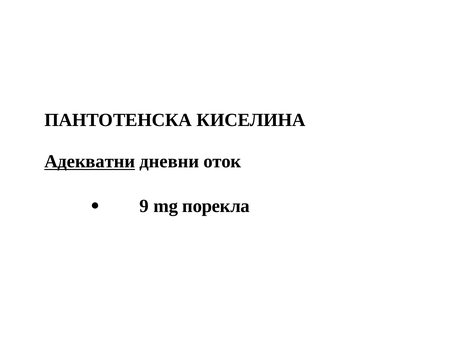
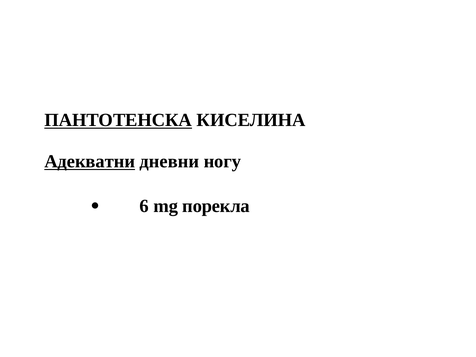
ПАНТОТЕНСКА underline: none -> present (118, 120)
оток: оток -> ногу (222, 161)
9: 9 -> 6 (144, 206)
